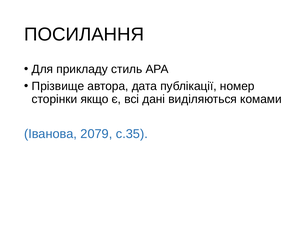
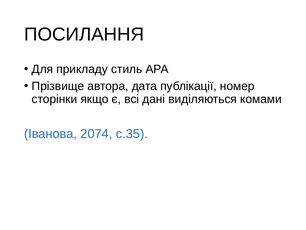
2079: 2079 -> 2074 (96, 133)
